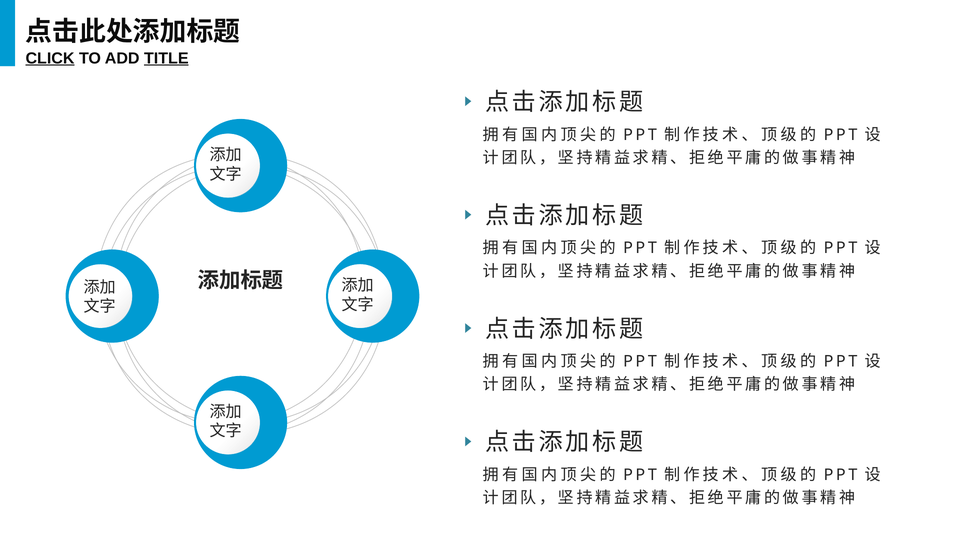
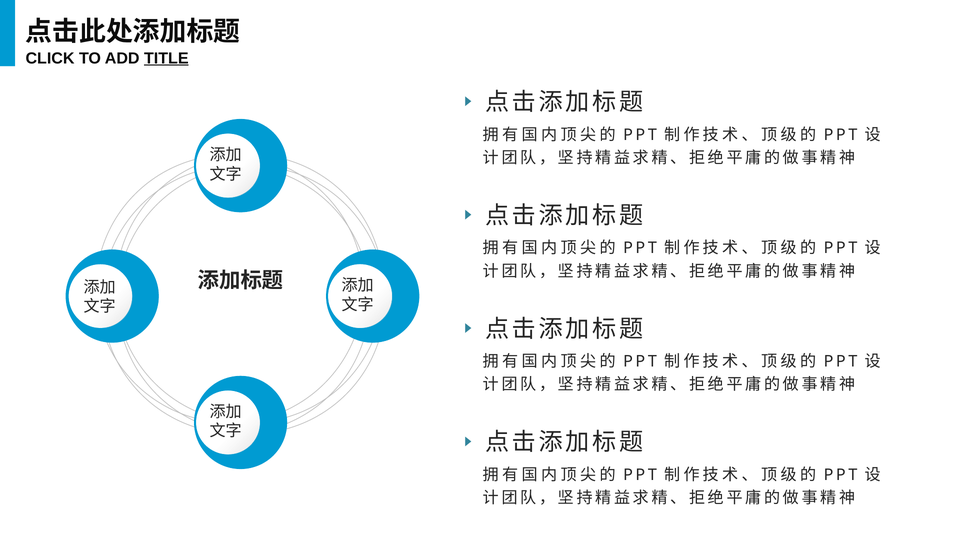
CLICK underline: present -> none (50, 58)
